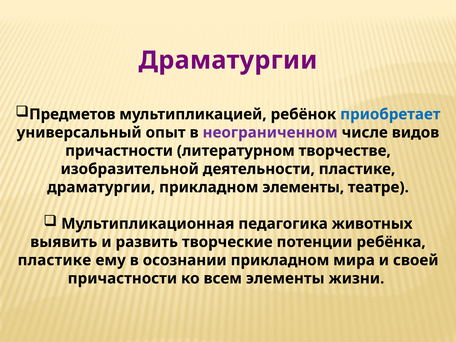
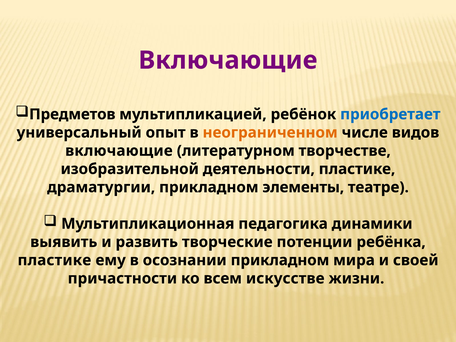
Драматургии: Драматургии -> Включающие (228, 60)
неограниченном colour: purple -> orange (270, 133)
причастности: причастности -> включающие (119, 151)
животных: животных -> динамики (372, 224)
всем элементы: элементы -> искусстве (285, 278)
